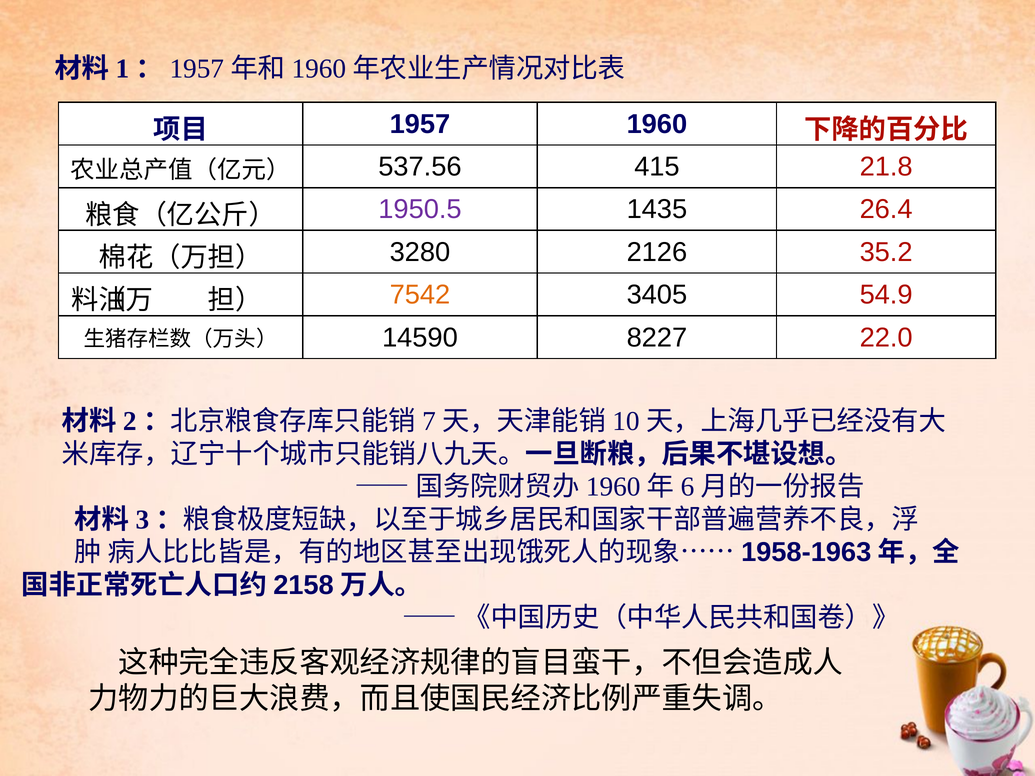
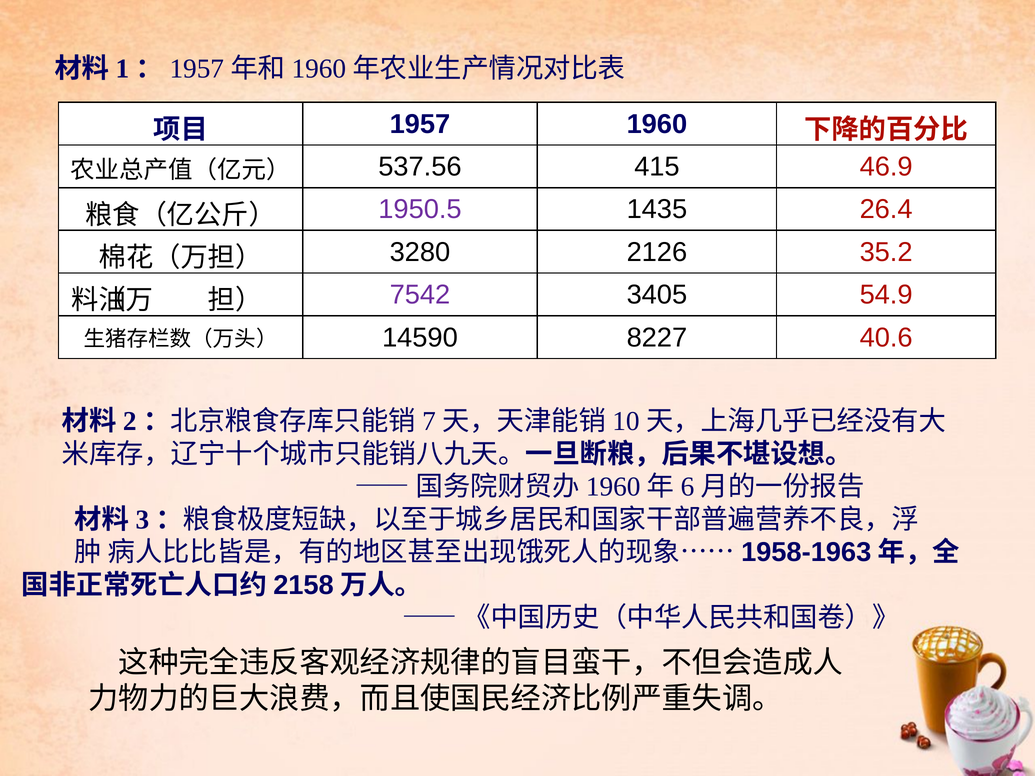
21.8: 21.8 -> 46.9 (886, 167)
7542 colour: orange -> purple (420, 295)
22.0: 22.0 -> 40.6 (886, 338)
